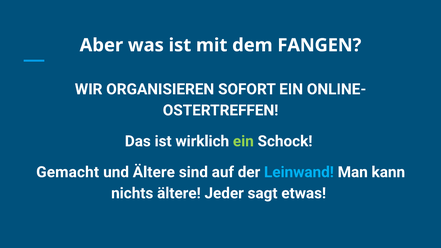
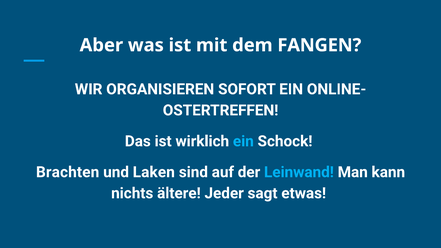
ein colour: light green -> light blue (243, 141)
Gemacht: Gemacht -> Brachten (68, 172)
und Ältere: Ältere -> Laken (154, 172)
